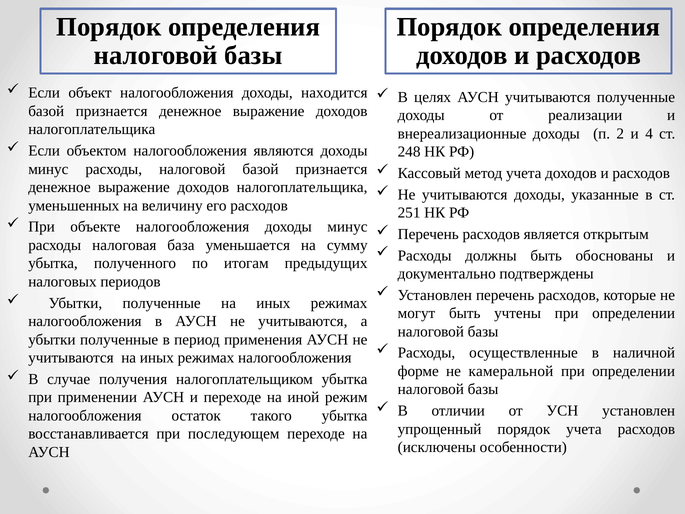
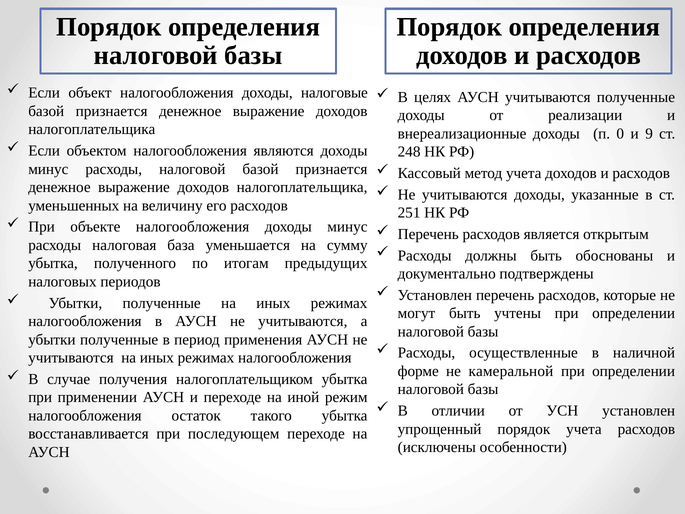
находится: находится -> налоговые (334, 93)
2: 2 -> 0 (620, 134)
4: 4 -> 9 (649, 134)
